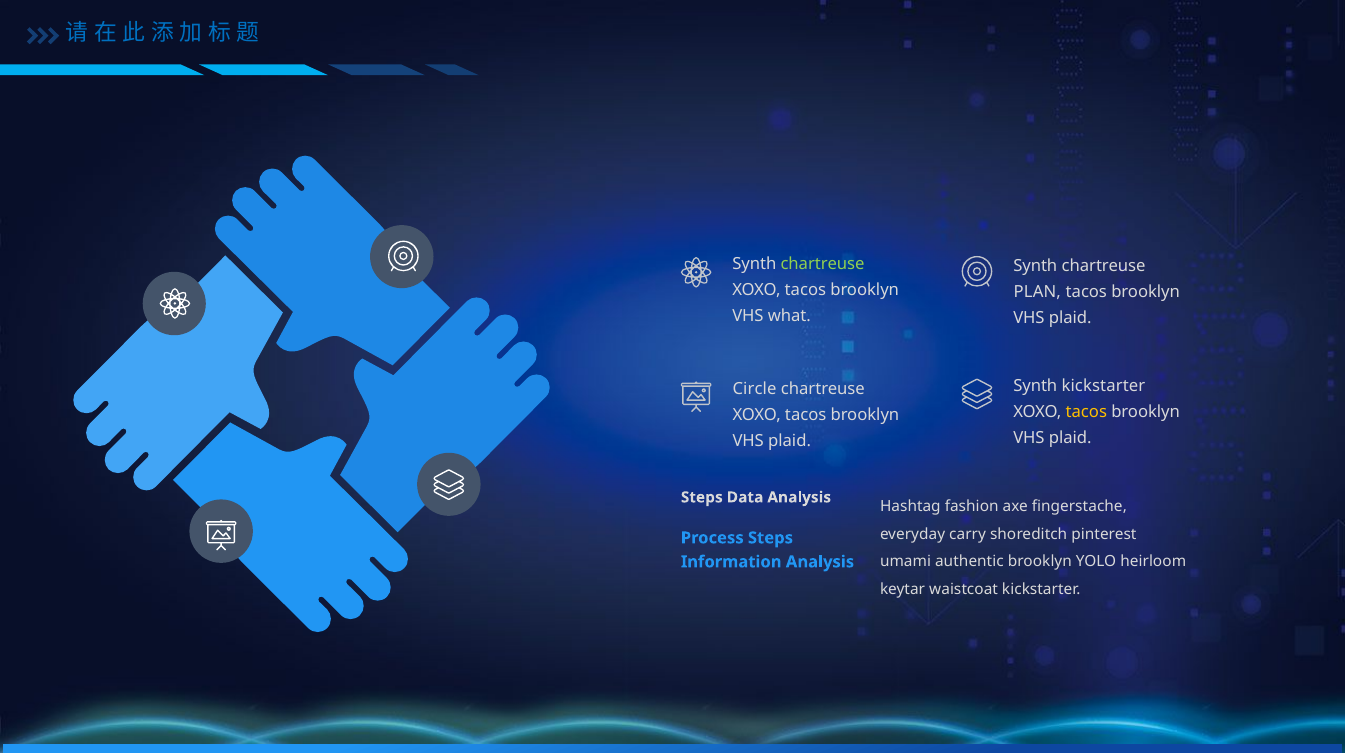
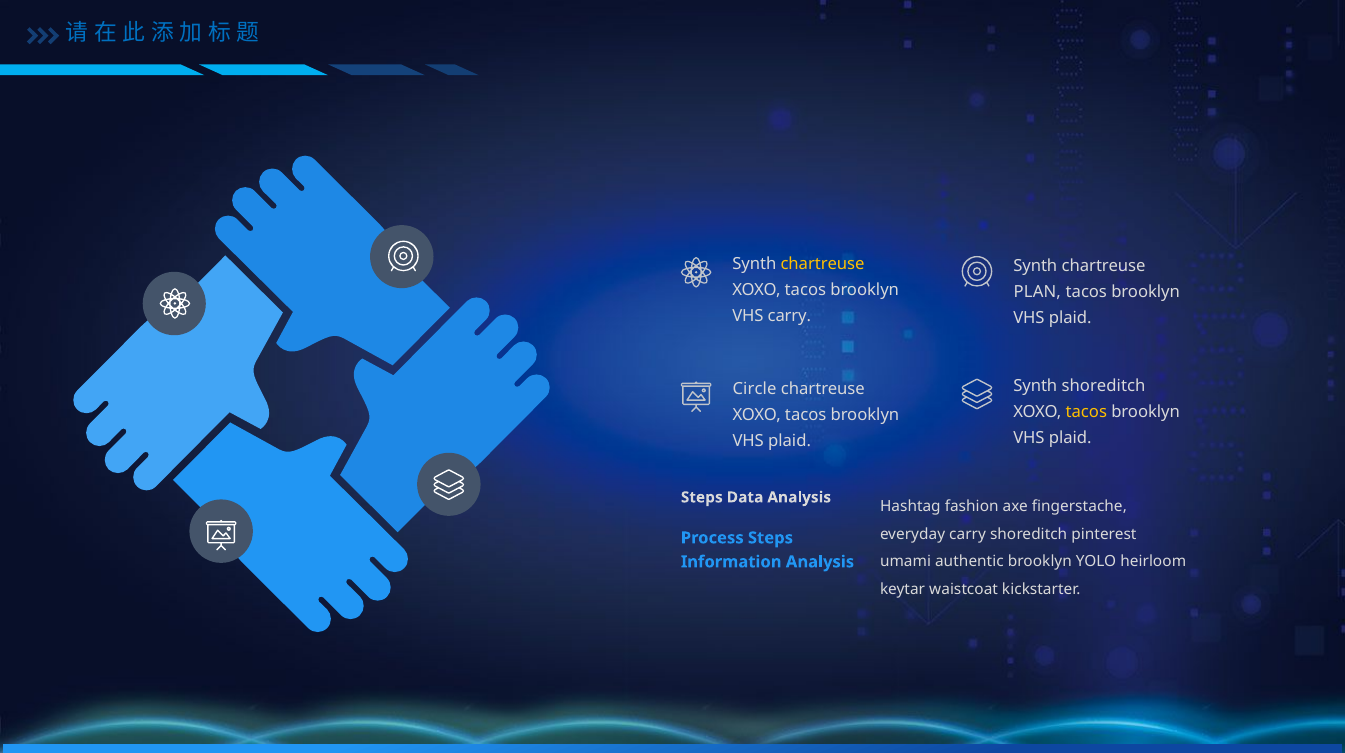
chartreuse colour: light green -> yellow (823, 264)
VHS what: what -> carry (789, 316)
Synth kickstarter: kickstarter -> shoreditch (1103, 386)
